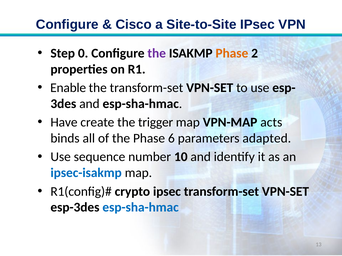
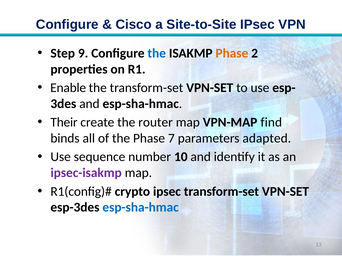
0: 0 -> 9 (83, 53)
the colour: purple -> blue (157, 53)
Have: Have -> Their (64, 123)
trigger: trigger -> router (156, 123)
acts: acts -> find (271, 123)
6: 6 -> 7 (171, 139)
ipsec-isakmp colour: blue -> purple (86, 173)
